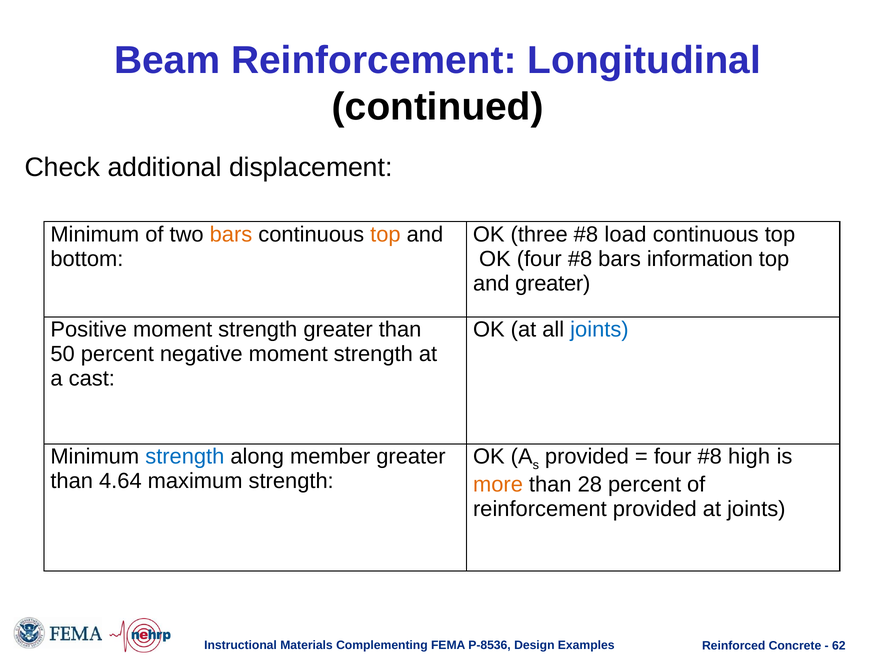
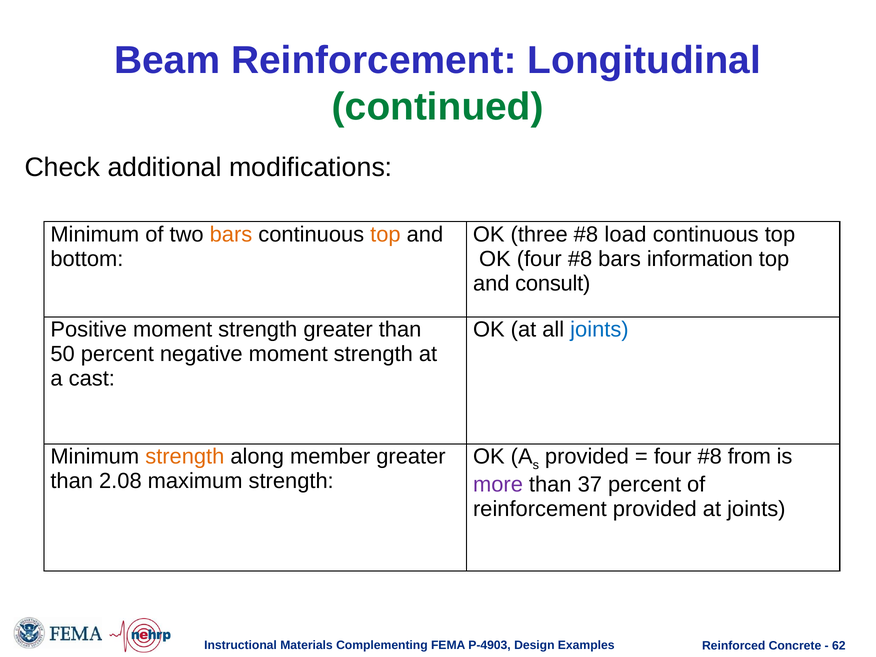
continued colour: black -> green (438, 107)
displacement: displacement -> modifications (311, 167)
and greater: greater -> consult (553, 283)
strength colour: blue -> orange (185, 457)
high: high -> from (749, 457)
4.64: 4.64 -> 2.08 (120, 481)
more colour: orange -> purple (498, 485)
28: 28 -> 37 (590, 485)
P-8536: P-8536 -> P-4903 (489, 645)
